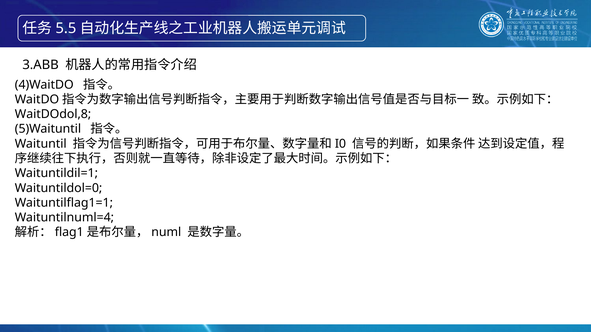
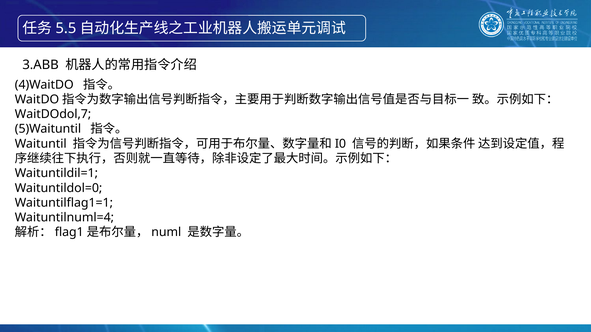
WaitDOdol,8: WaitDOdol,8 -> WaitDOdol,7 (53, 114)
